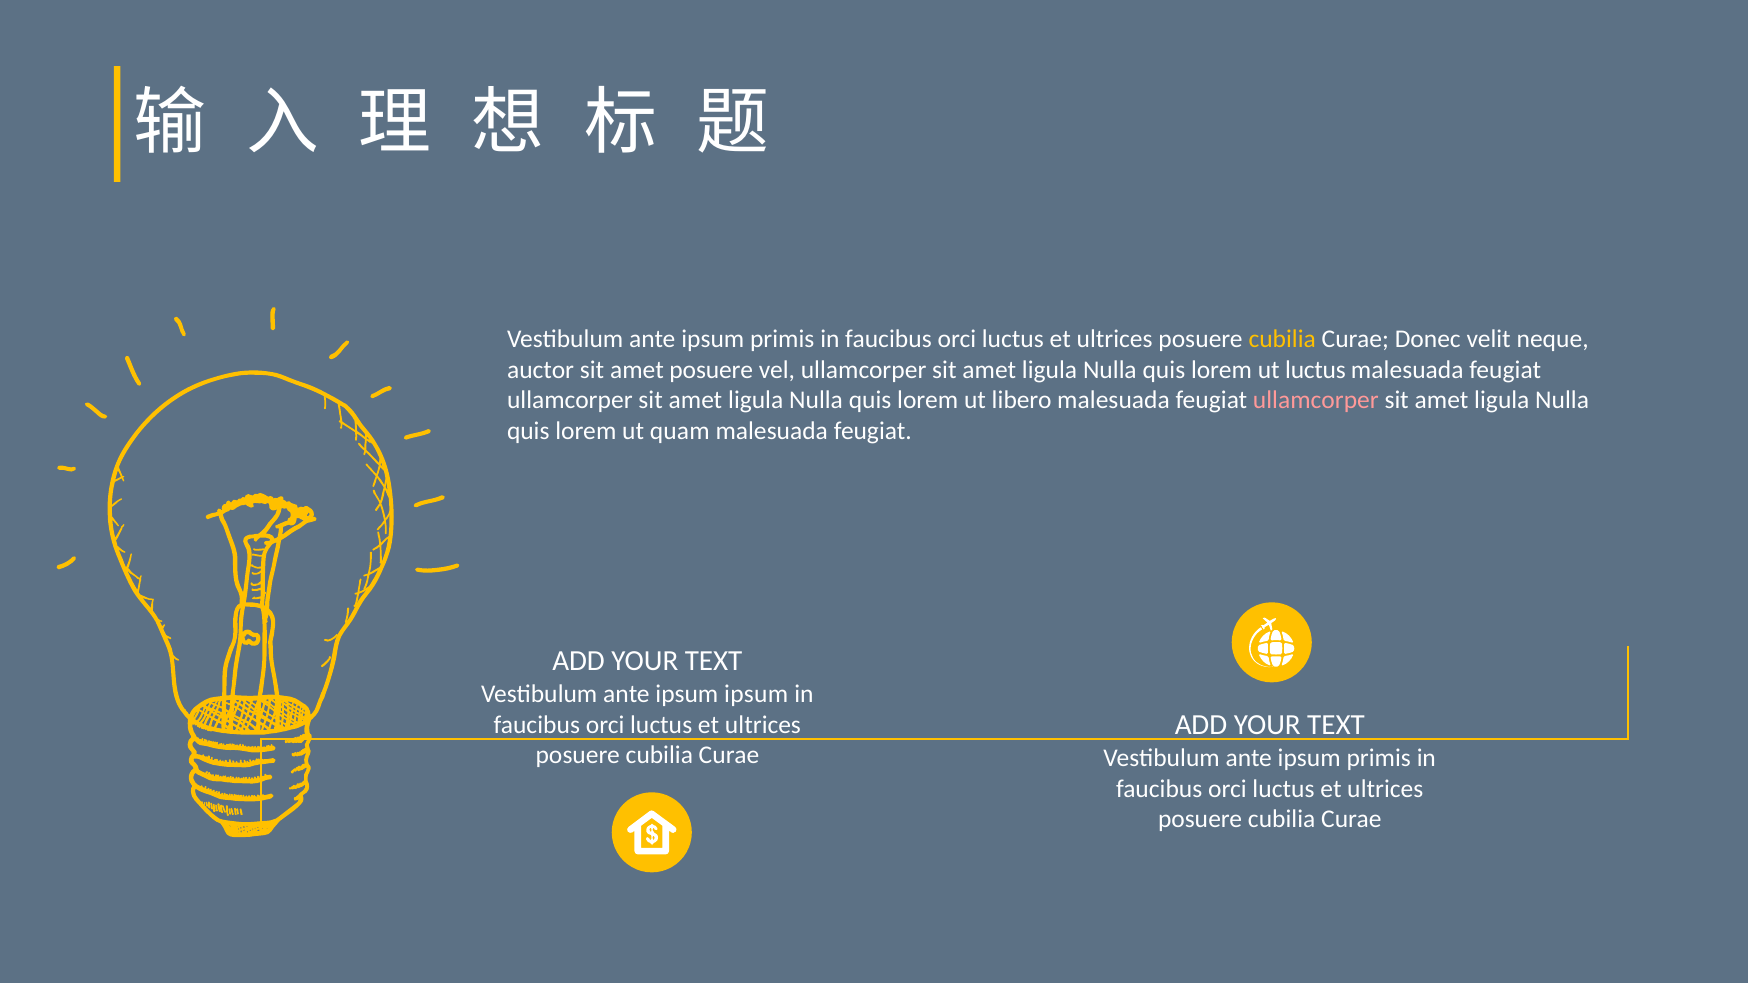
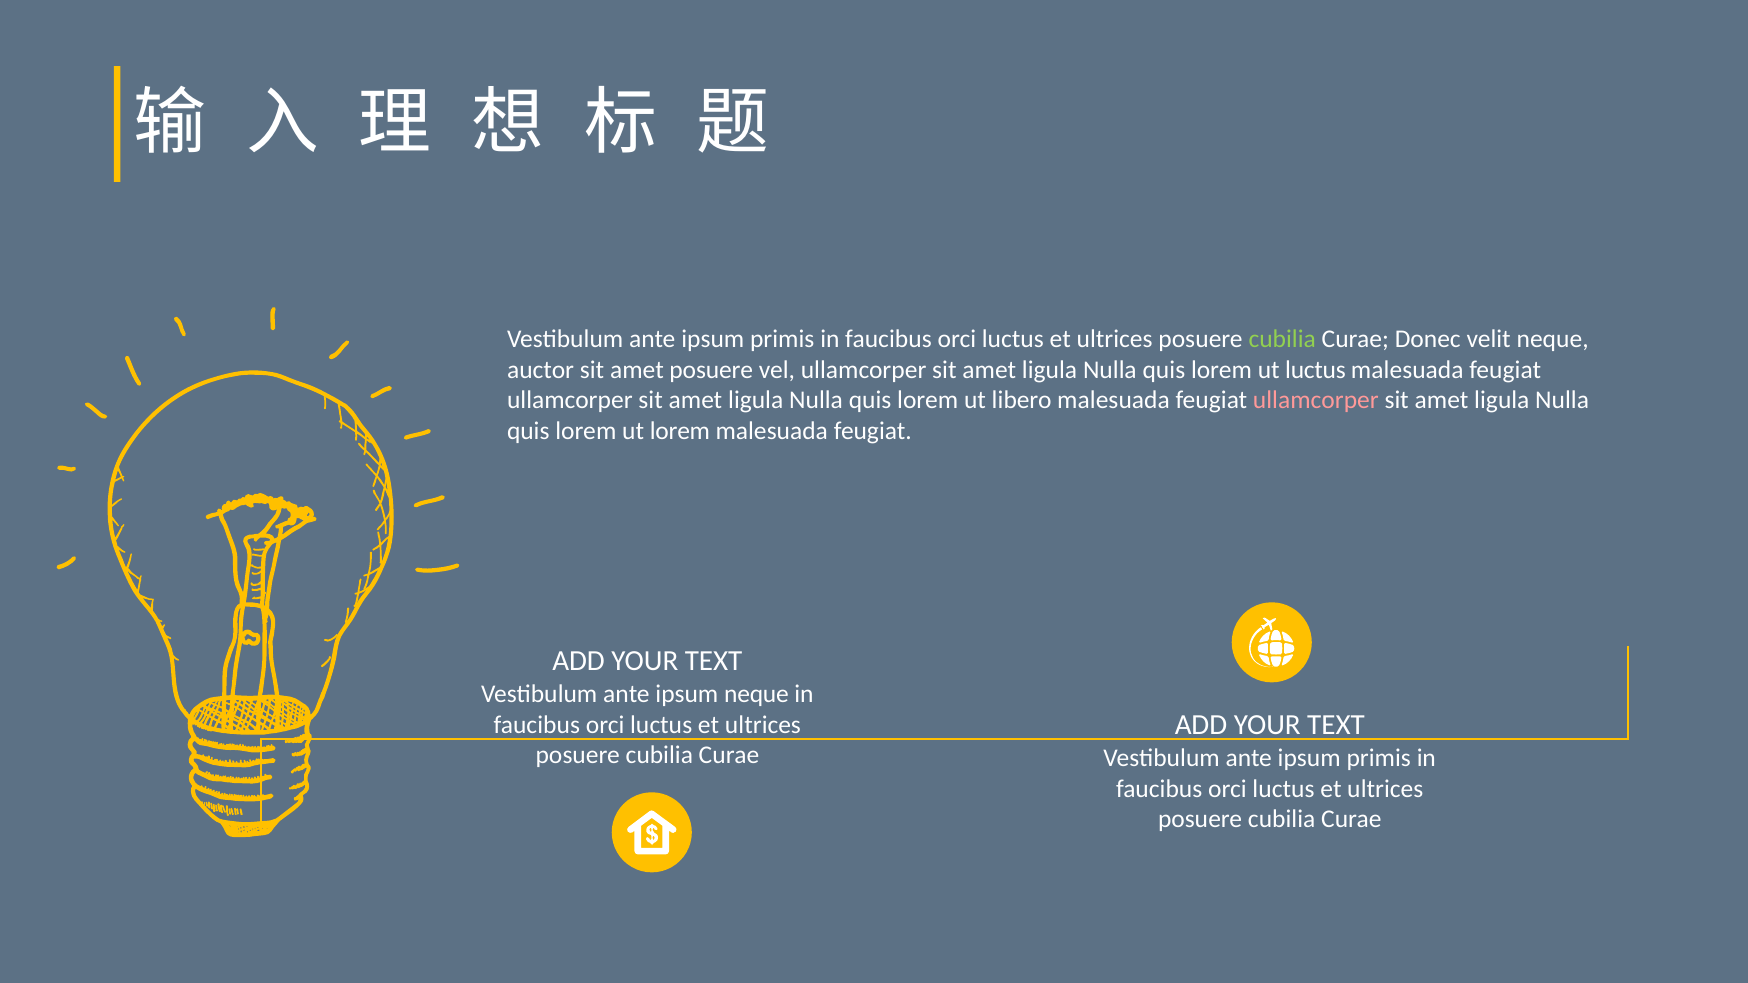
cubilia colour: yellow -> light green (1282, 339)
ut quam: quam -> lorem (680, 431)
ipsum ipsum: ipsum -> neque (756, 695)
